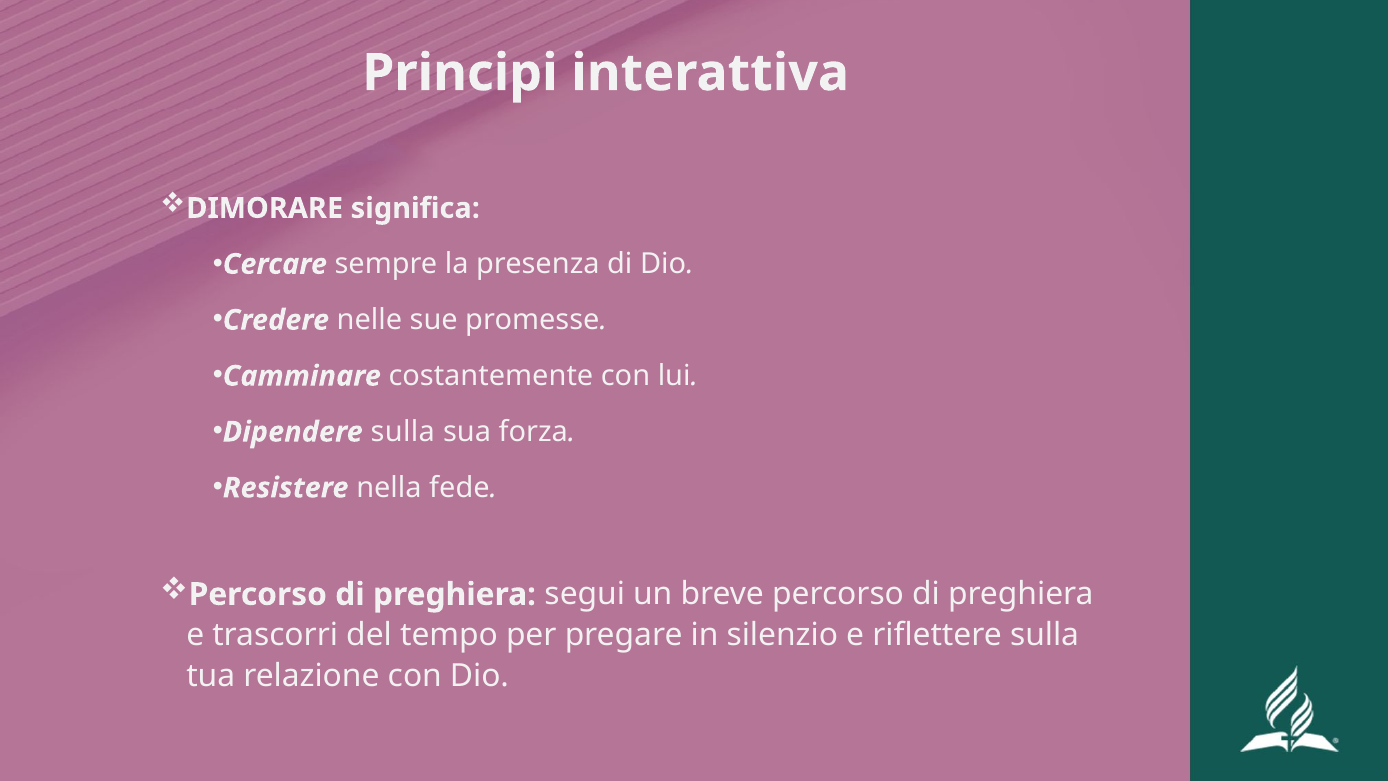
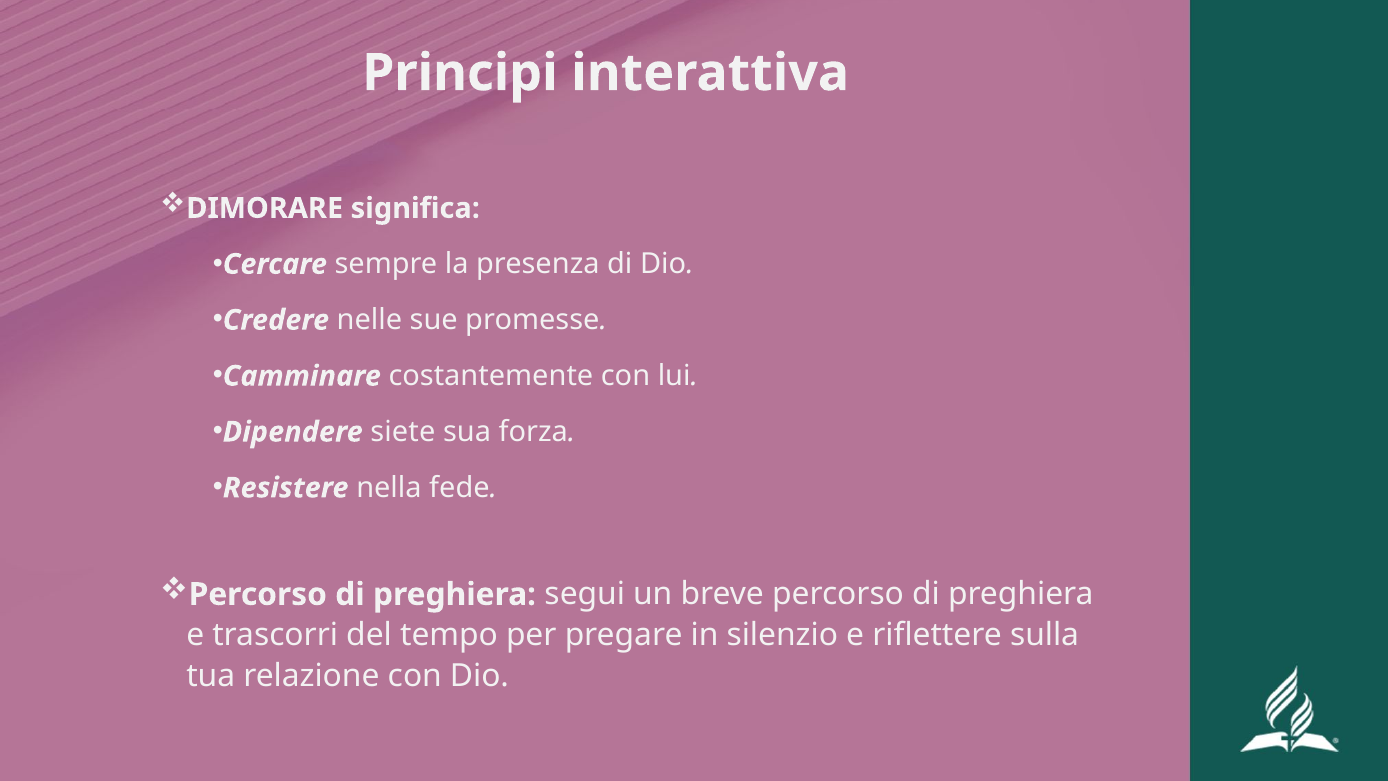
Dipendere sulla: sulla -> siete (403, 432)
